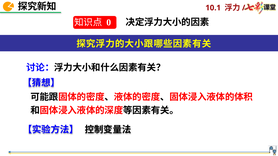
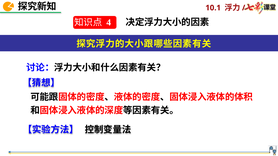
0: 0 -> 4 (109, 23)
